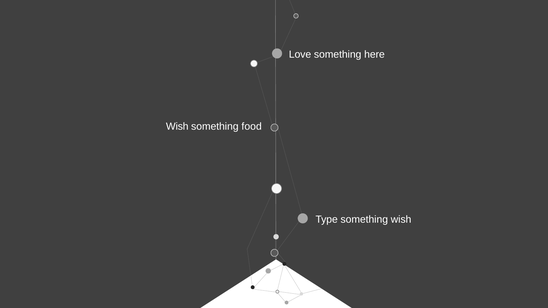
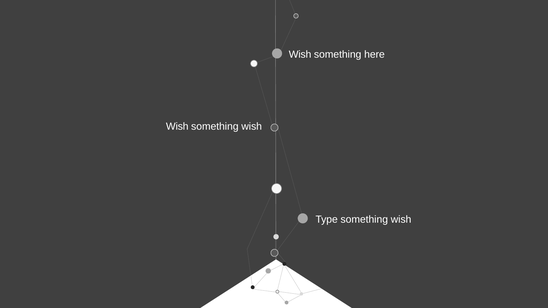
Love: Love -> Wish (300, 54)
food: food -> wish (252, 126)
